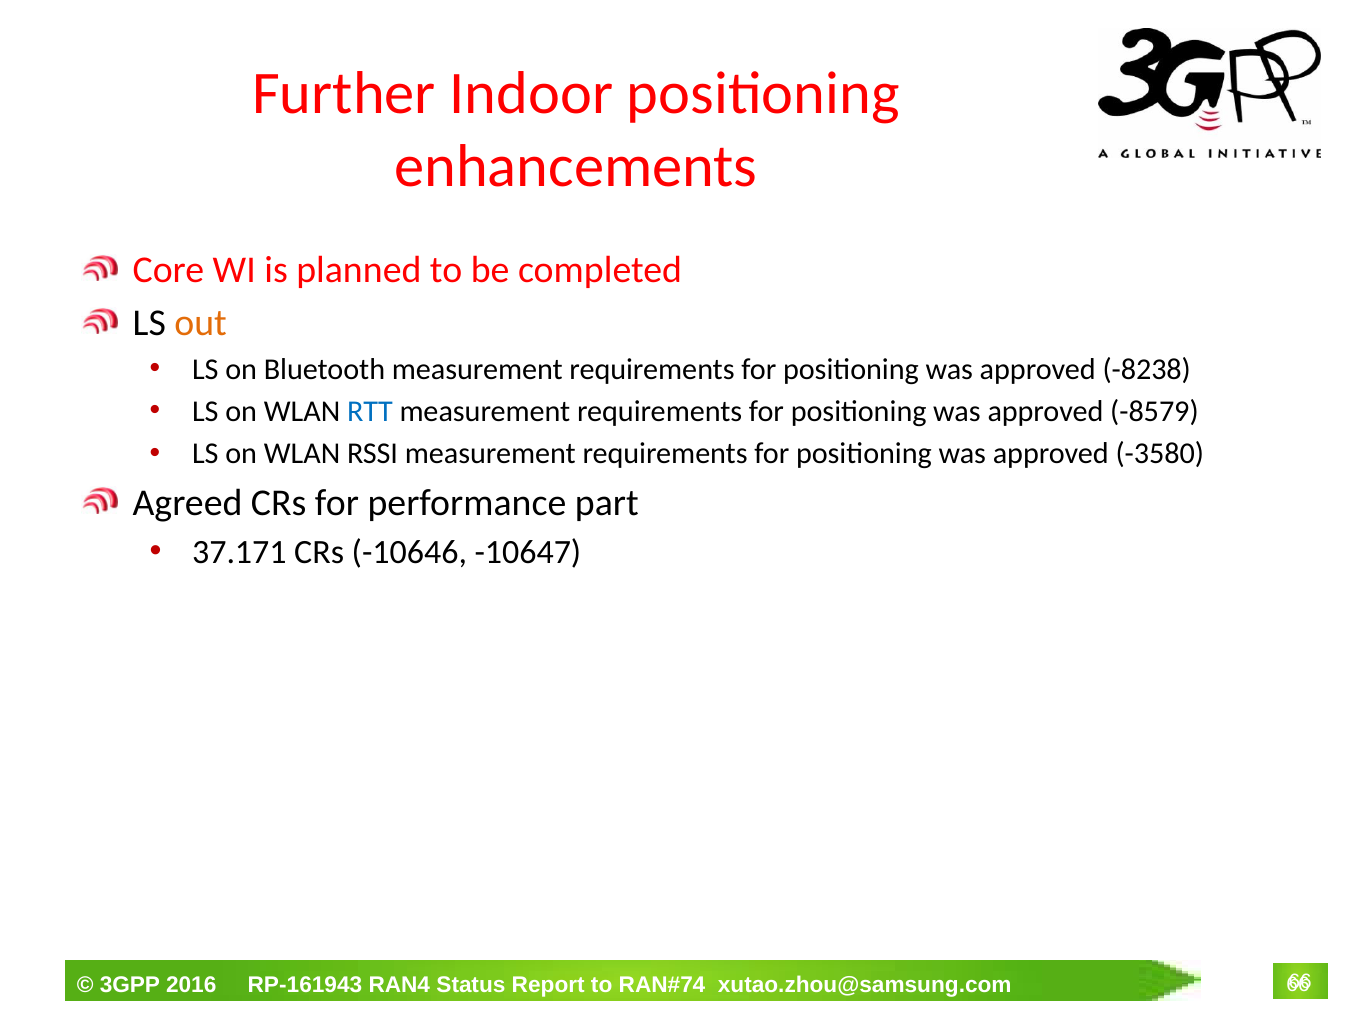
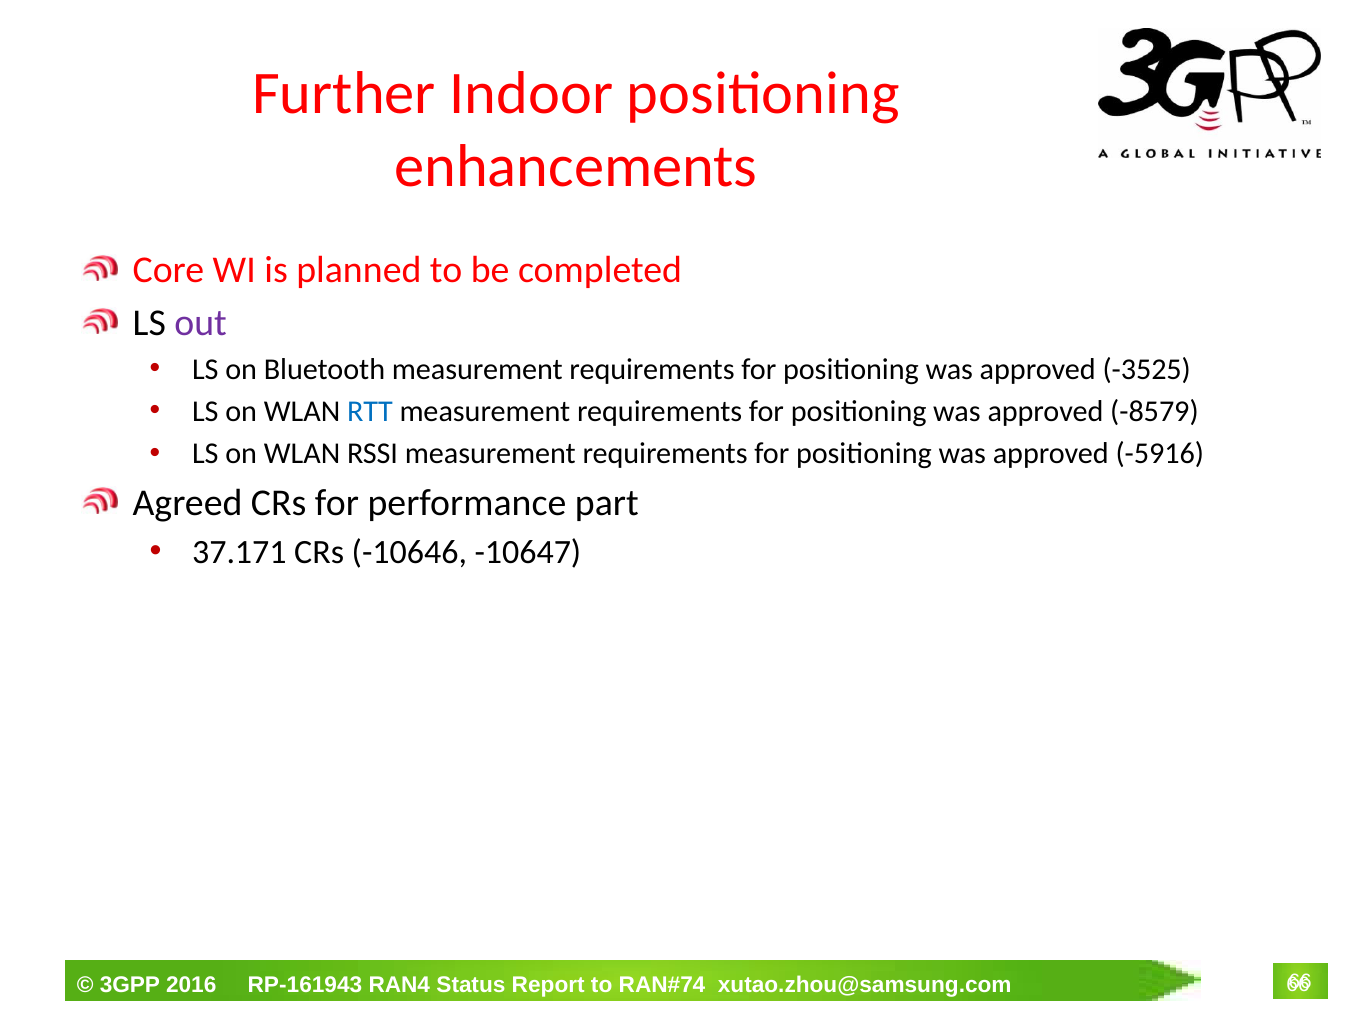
out colour: orange -> purple (201, 323)
-8238: -8238 -> -3525 (1147, 369)
-3580: -3580 -> -5916 (1160, 454)
